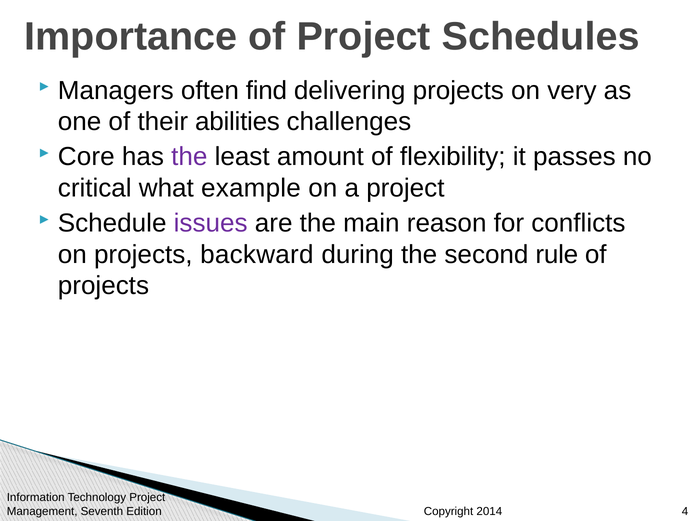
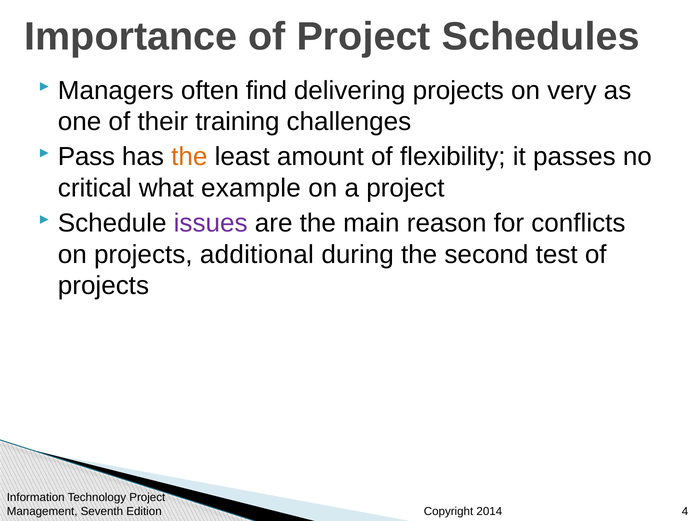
abilities: abilities -> training (237, 122)
Core: Core -> Pass (86, 157)
the colour: purple -> orange (189, 157)
backward: backward -> additional (257, 255)
rule: rule -> test (557, 255)
